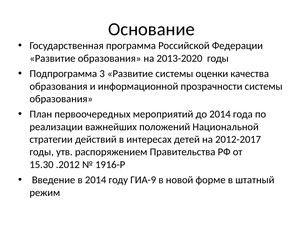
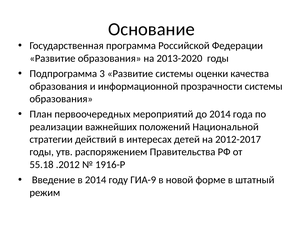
15.30: 15.30 -> 55.18 (42, 165)
